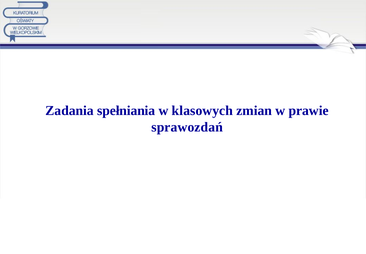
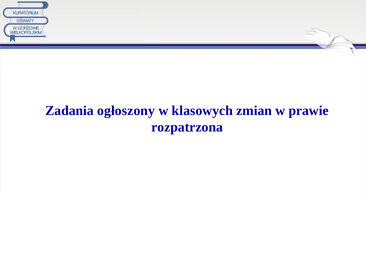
spełniania: spełniania -> ogłoszony (126, 110)
sprawozdań: sprawozdań -> rozpatrzona (187, 127)
